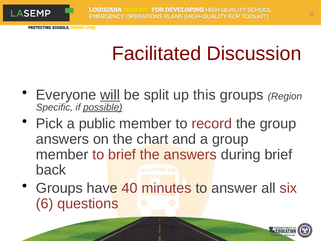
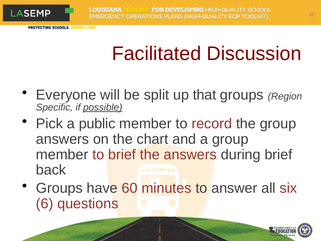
will underline: present -> none (110, 95)
this: this -> that (205, 95)
40: 40 -> 60 (130, 188)
